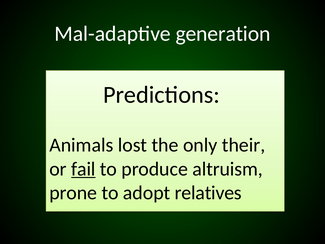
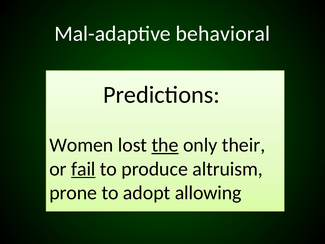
generation: generation -> behavioral (223, 34)
Animals: Animals -> Women (81, 145)
the underline: none -> present (165, 145)
relatives: relatives -> allowing (208, 193)
